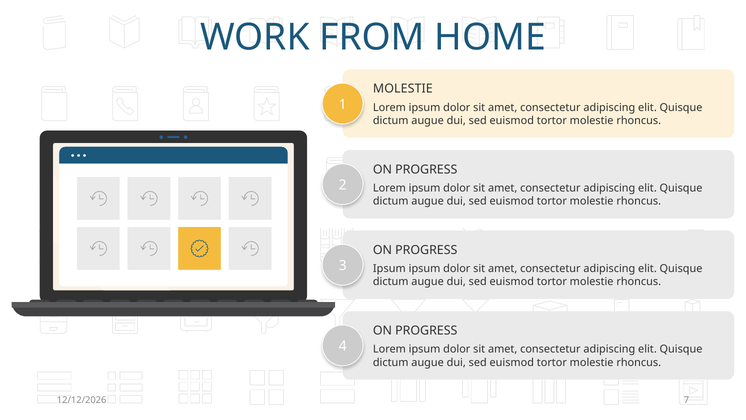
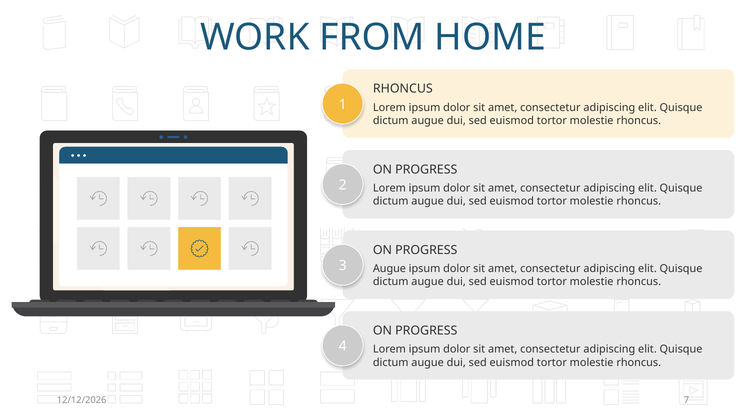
MOLESTIE: MOLESTIE -> RHONCUS (403, 89)
Ipsum: Ipsum -> Augue (389, 269)
